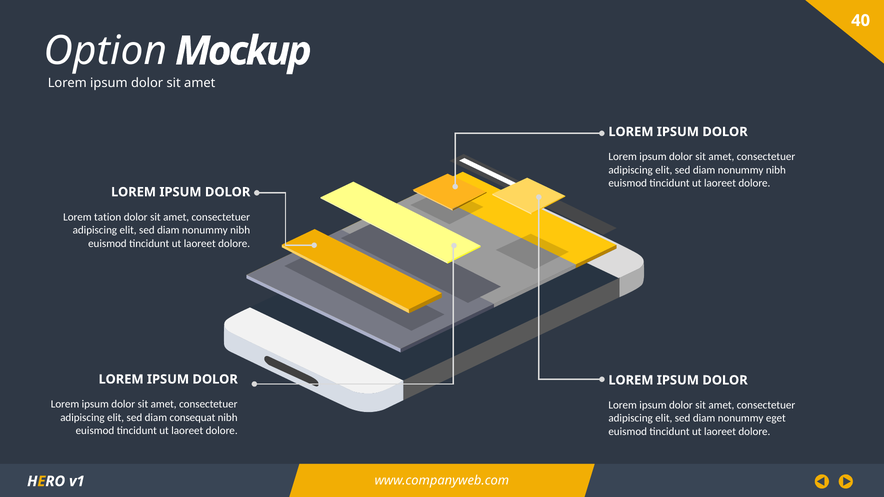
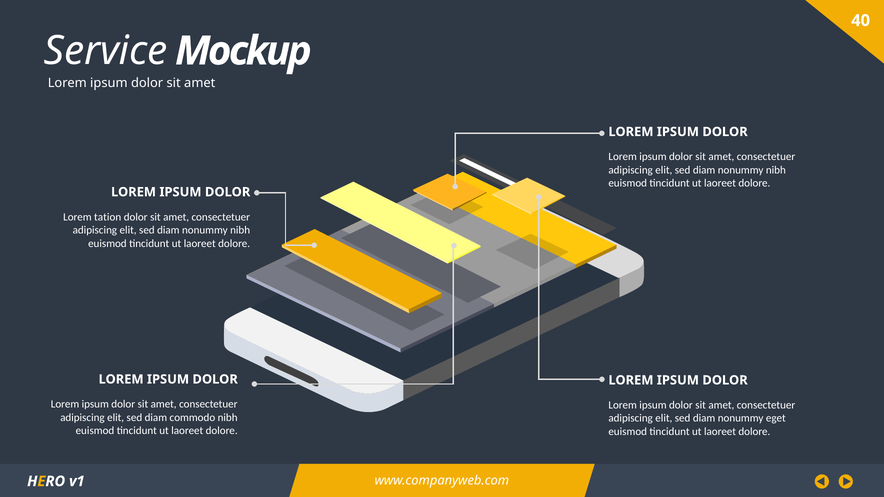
Option: Option -> Service (106, 51)
consequat: consequat -> commodo (192, 418)
